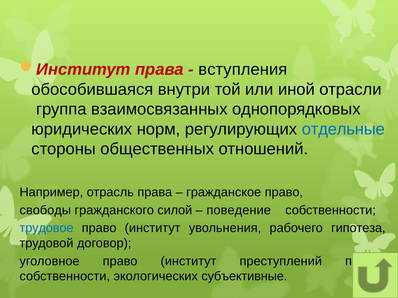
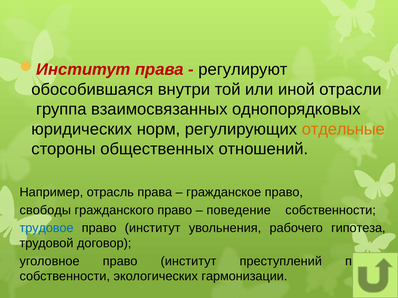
вступления: вступления -> регулируют (243, 70)
отдельные colour: blue -> orange (343, 129)
гражданского силой: силой -> право (175, 210)
субъективные: субъективные -> гармонизации (244, 277)
